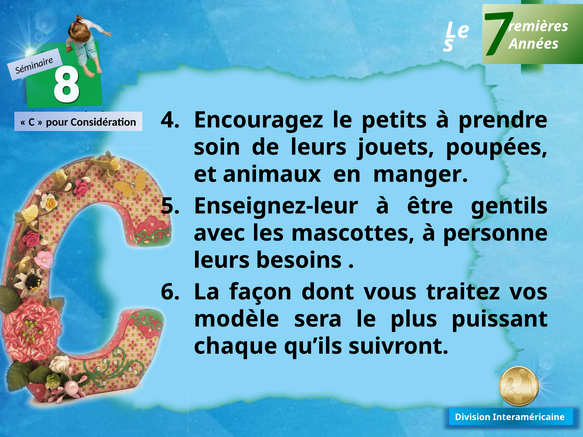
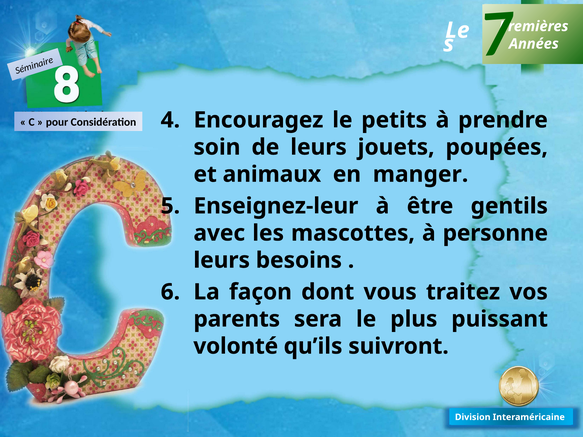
modèle: modèle -> parents (237, 319)
chaque: chaque -> volonté (236, 346)
